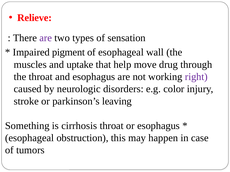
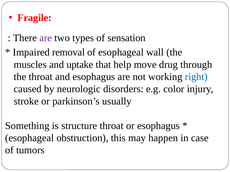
Relieve: Relieve -> Fragile (35, 18)
pigment: pigment -> removal (68, 52)
right colour: purple -> blue (196, 77)
leaving: leaving -> usually (117, 101)
cirrhosis: cirrhosis -> structure (79, 126)
